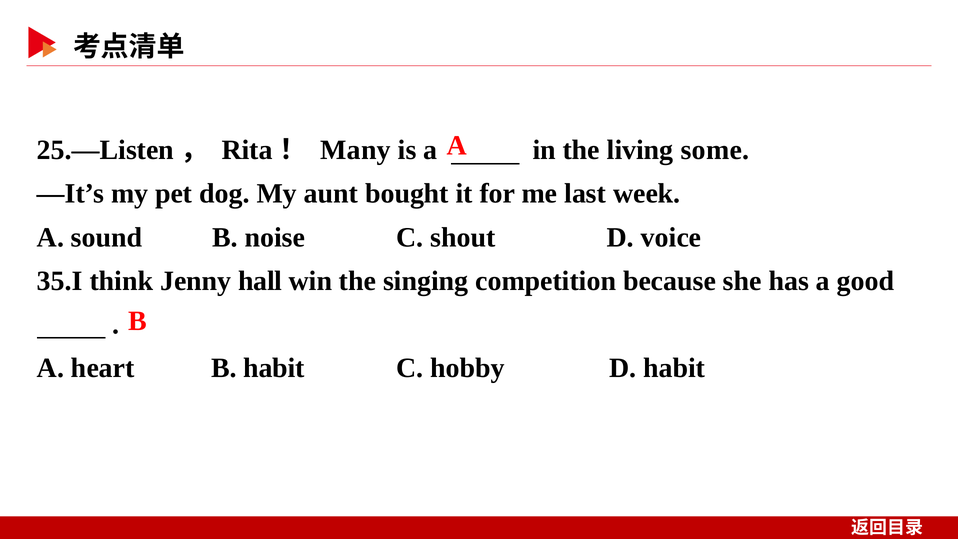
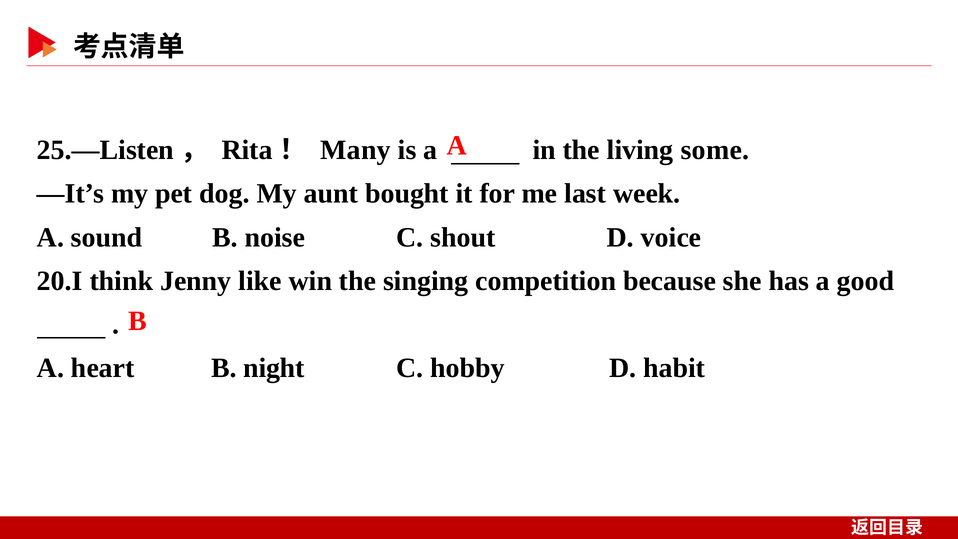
35.I: 35.I -> 20.I (60, 281)
hall: hall -> like (260, 281)
B habit: habit -> night (274, 368)
